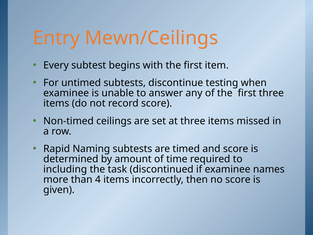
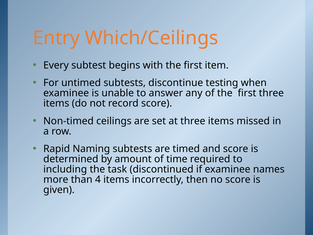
Mewn/Ceilings: Mewn/Ceilings -> Which/Ceilings (152, 38)
